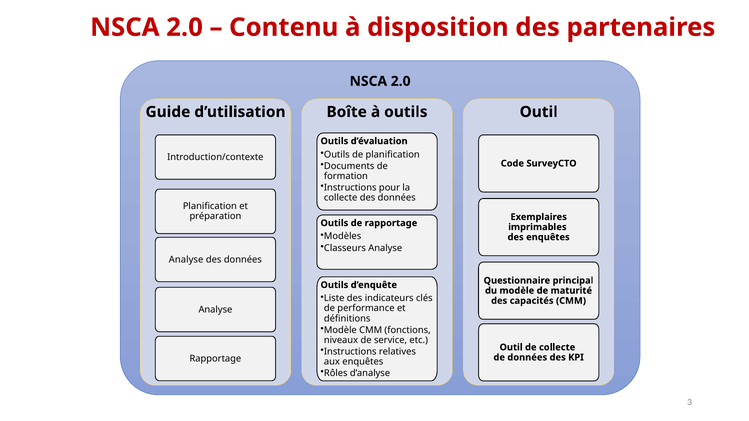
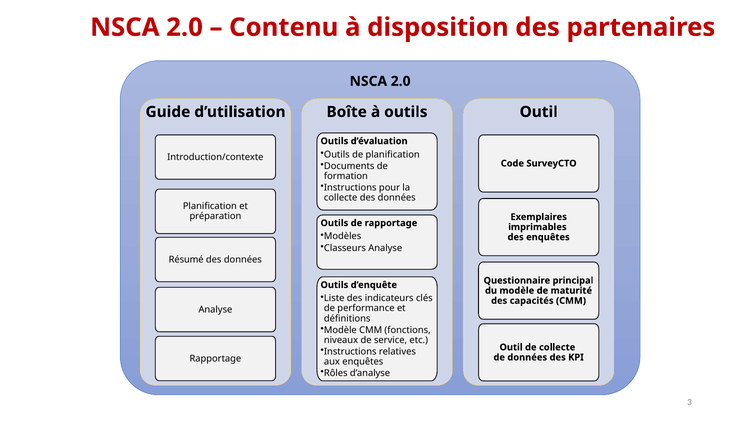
Analyse: Analyse -> Résumé (186, 260)
